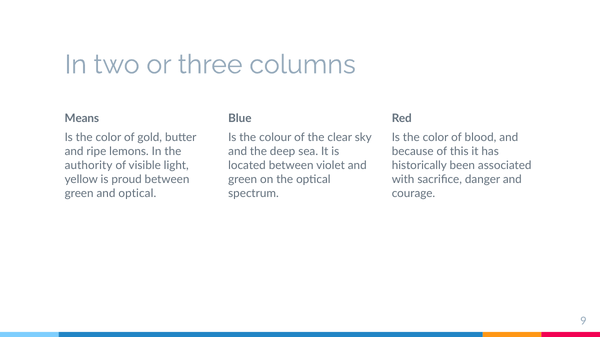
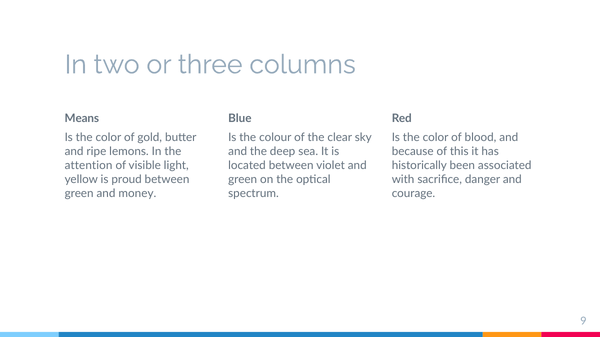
authority: authority -> attention (89, 166)
and optical: optical -> money (137, 194)
